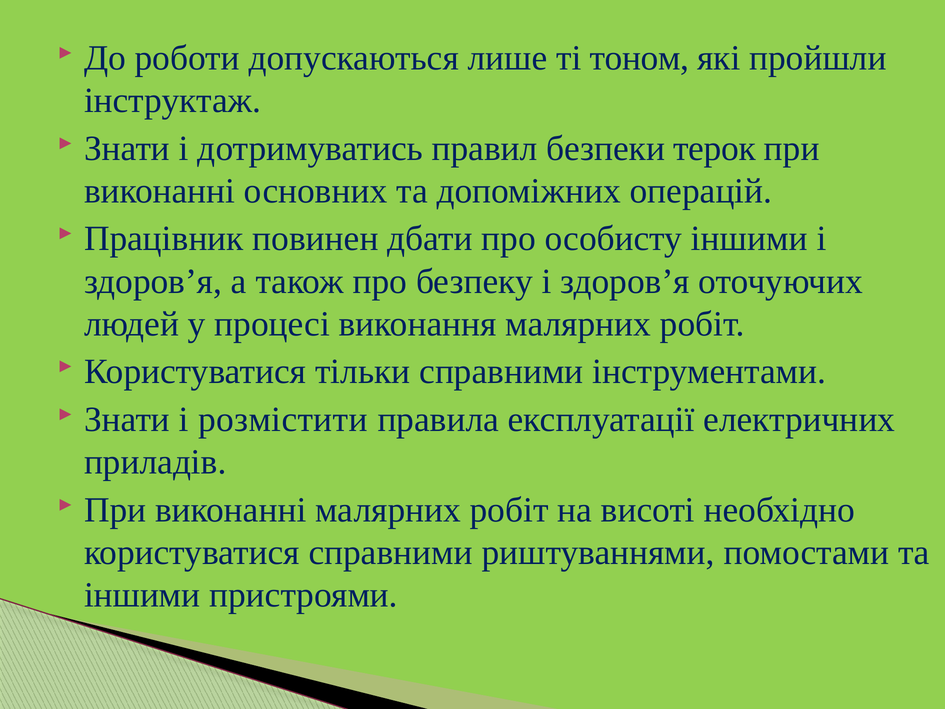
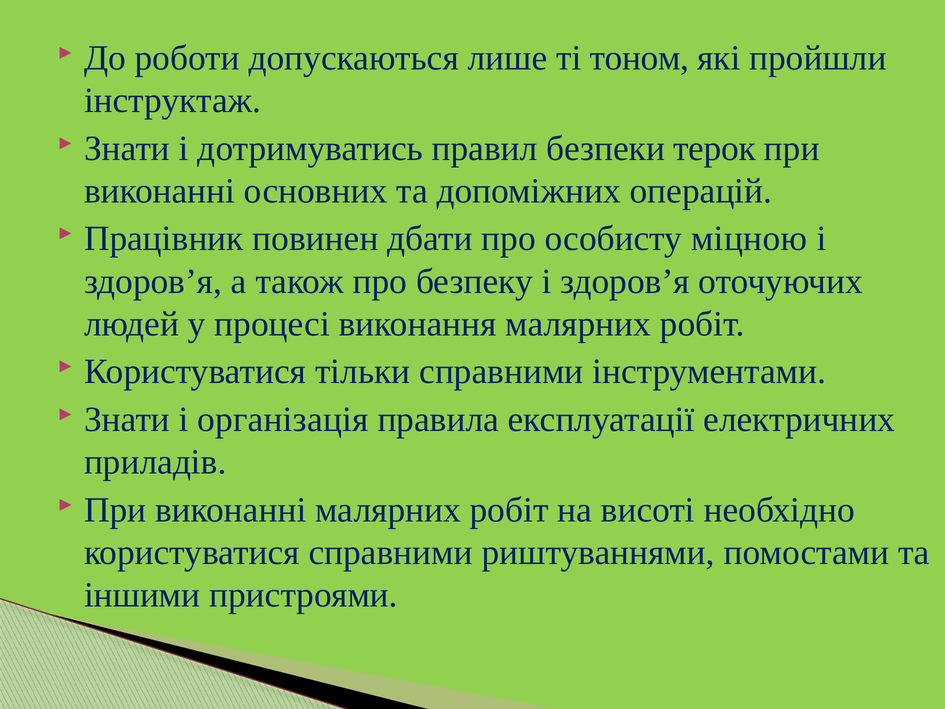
особисту іншими: іншими -> міцною (749, 239)
розмістити: розмістити -> організація (283, 419)
